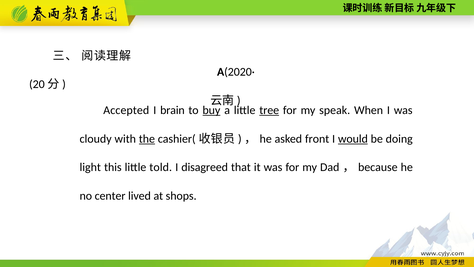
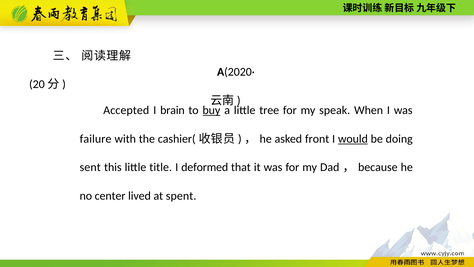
tree underline: present -> none (269, 110)
cloudy: cloudy -> failure (96, 139)
the underline: present -> none (147, 139)
light: light -> sent (90, 167)
told: told -> title (161, 167)
disagreed: disagreed -> deformed (205, 167)
shops: shops -> spent (181, 196)
